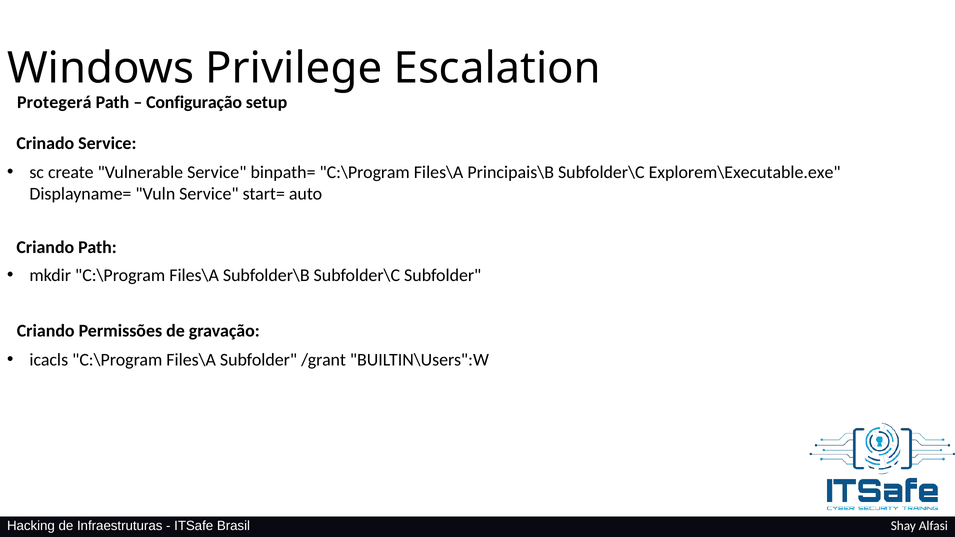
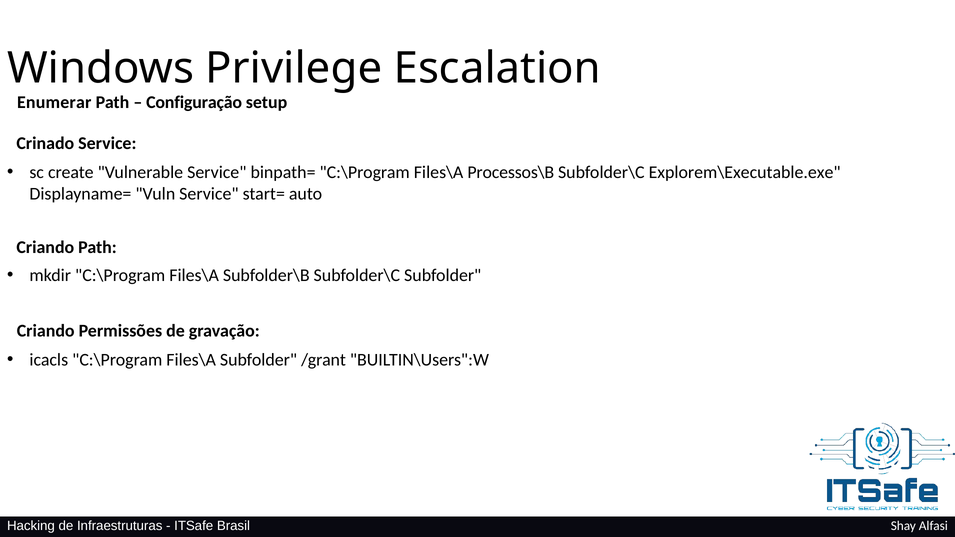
Protegerá: Protegerá -> Enumerar (54, 102)
Principais\B: Principais\B -> Processos\B (511, 173)
